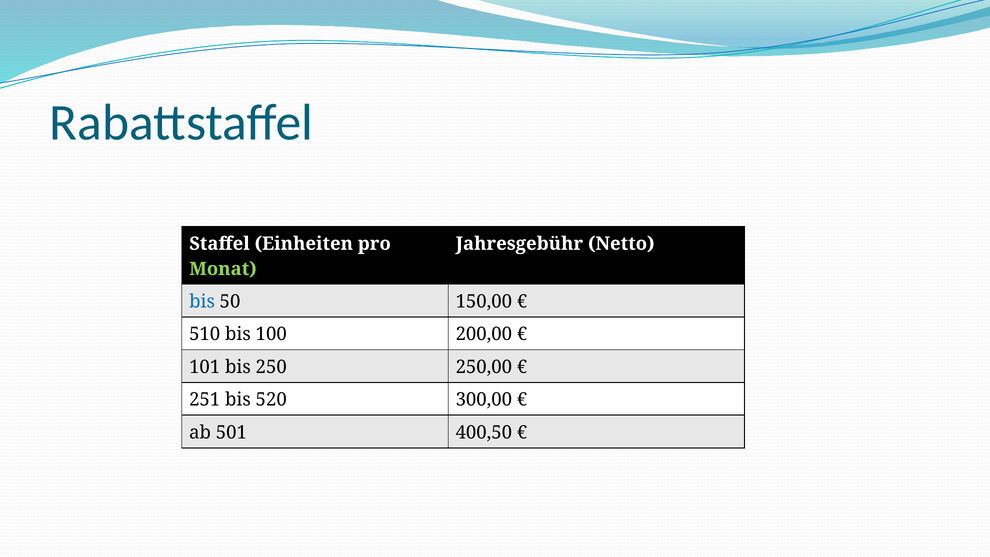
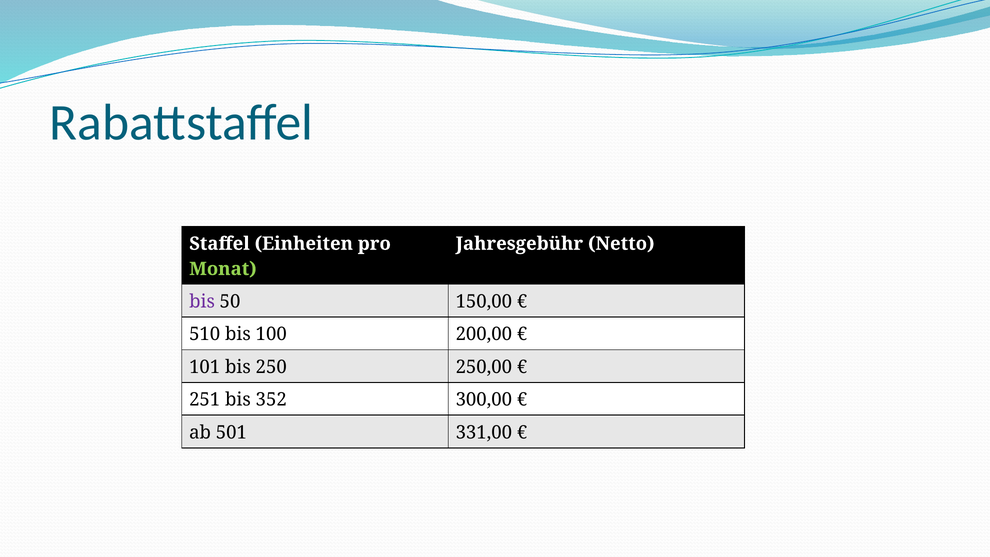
bis colour: blue -> purple (202, 302)
520: 520 -> 352 (271, 400)
400,50: 400,50 -> 331,00 (484, 432)
